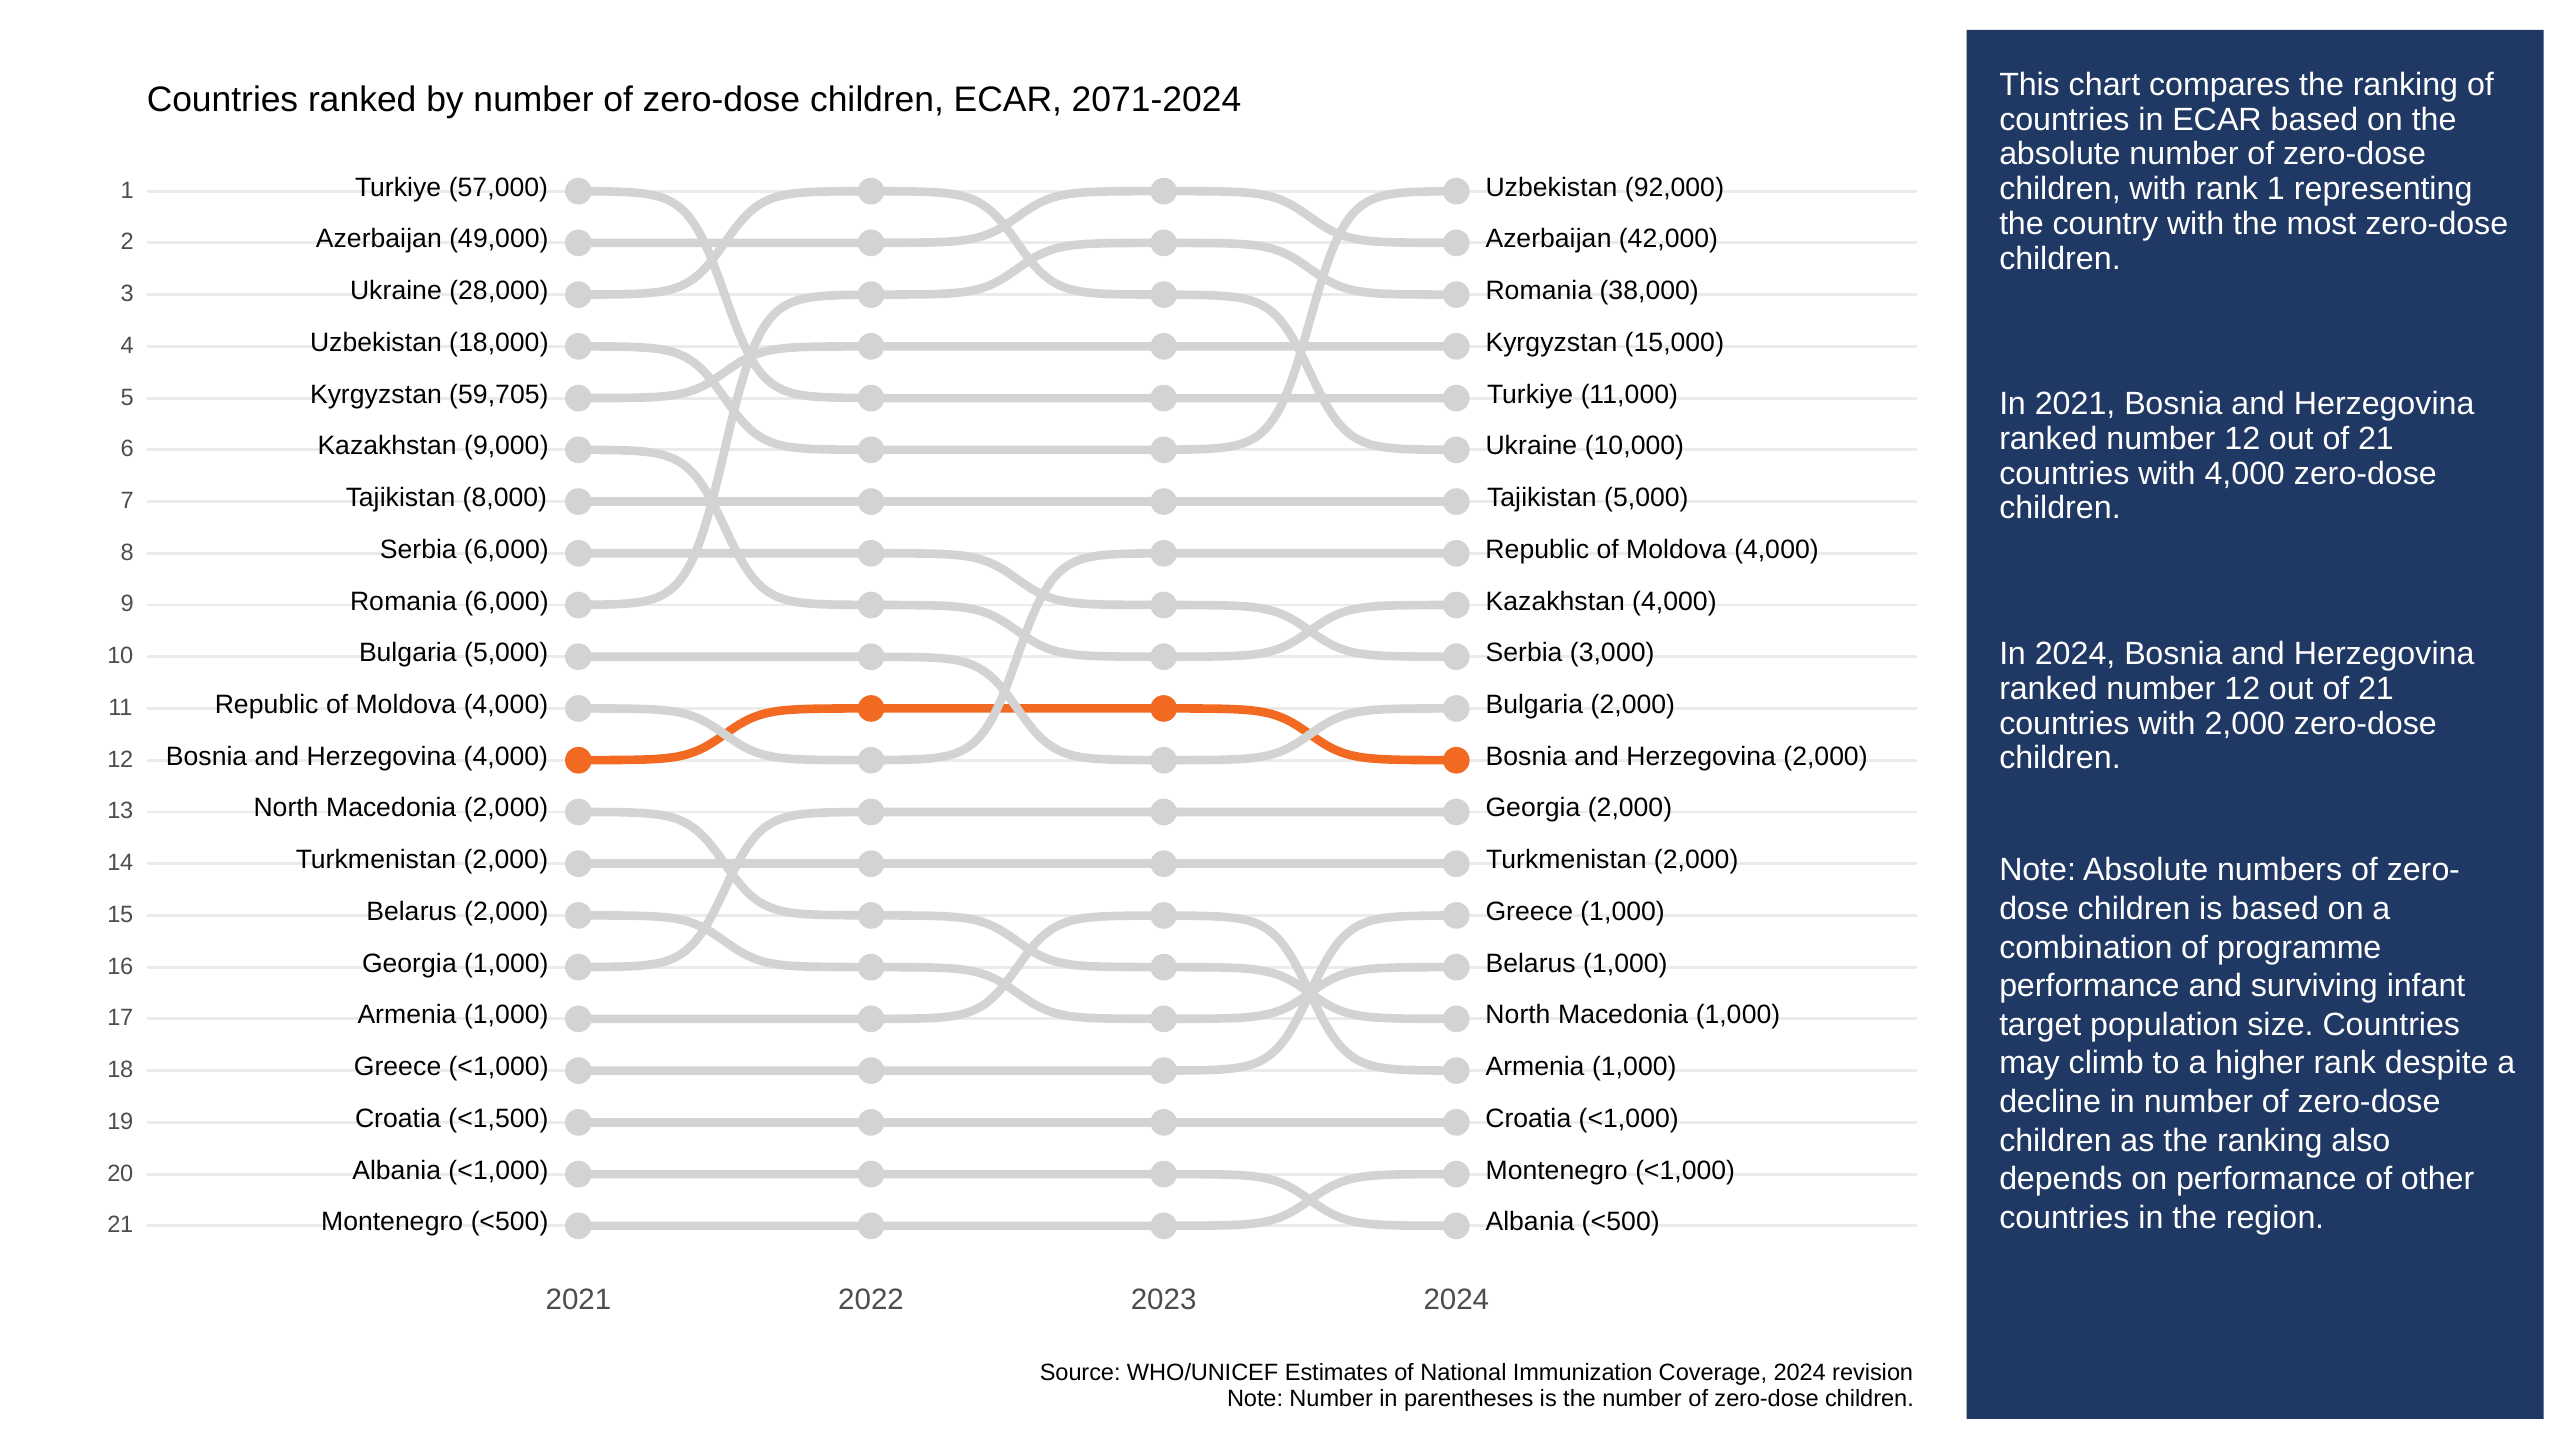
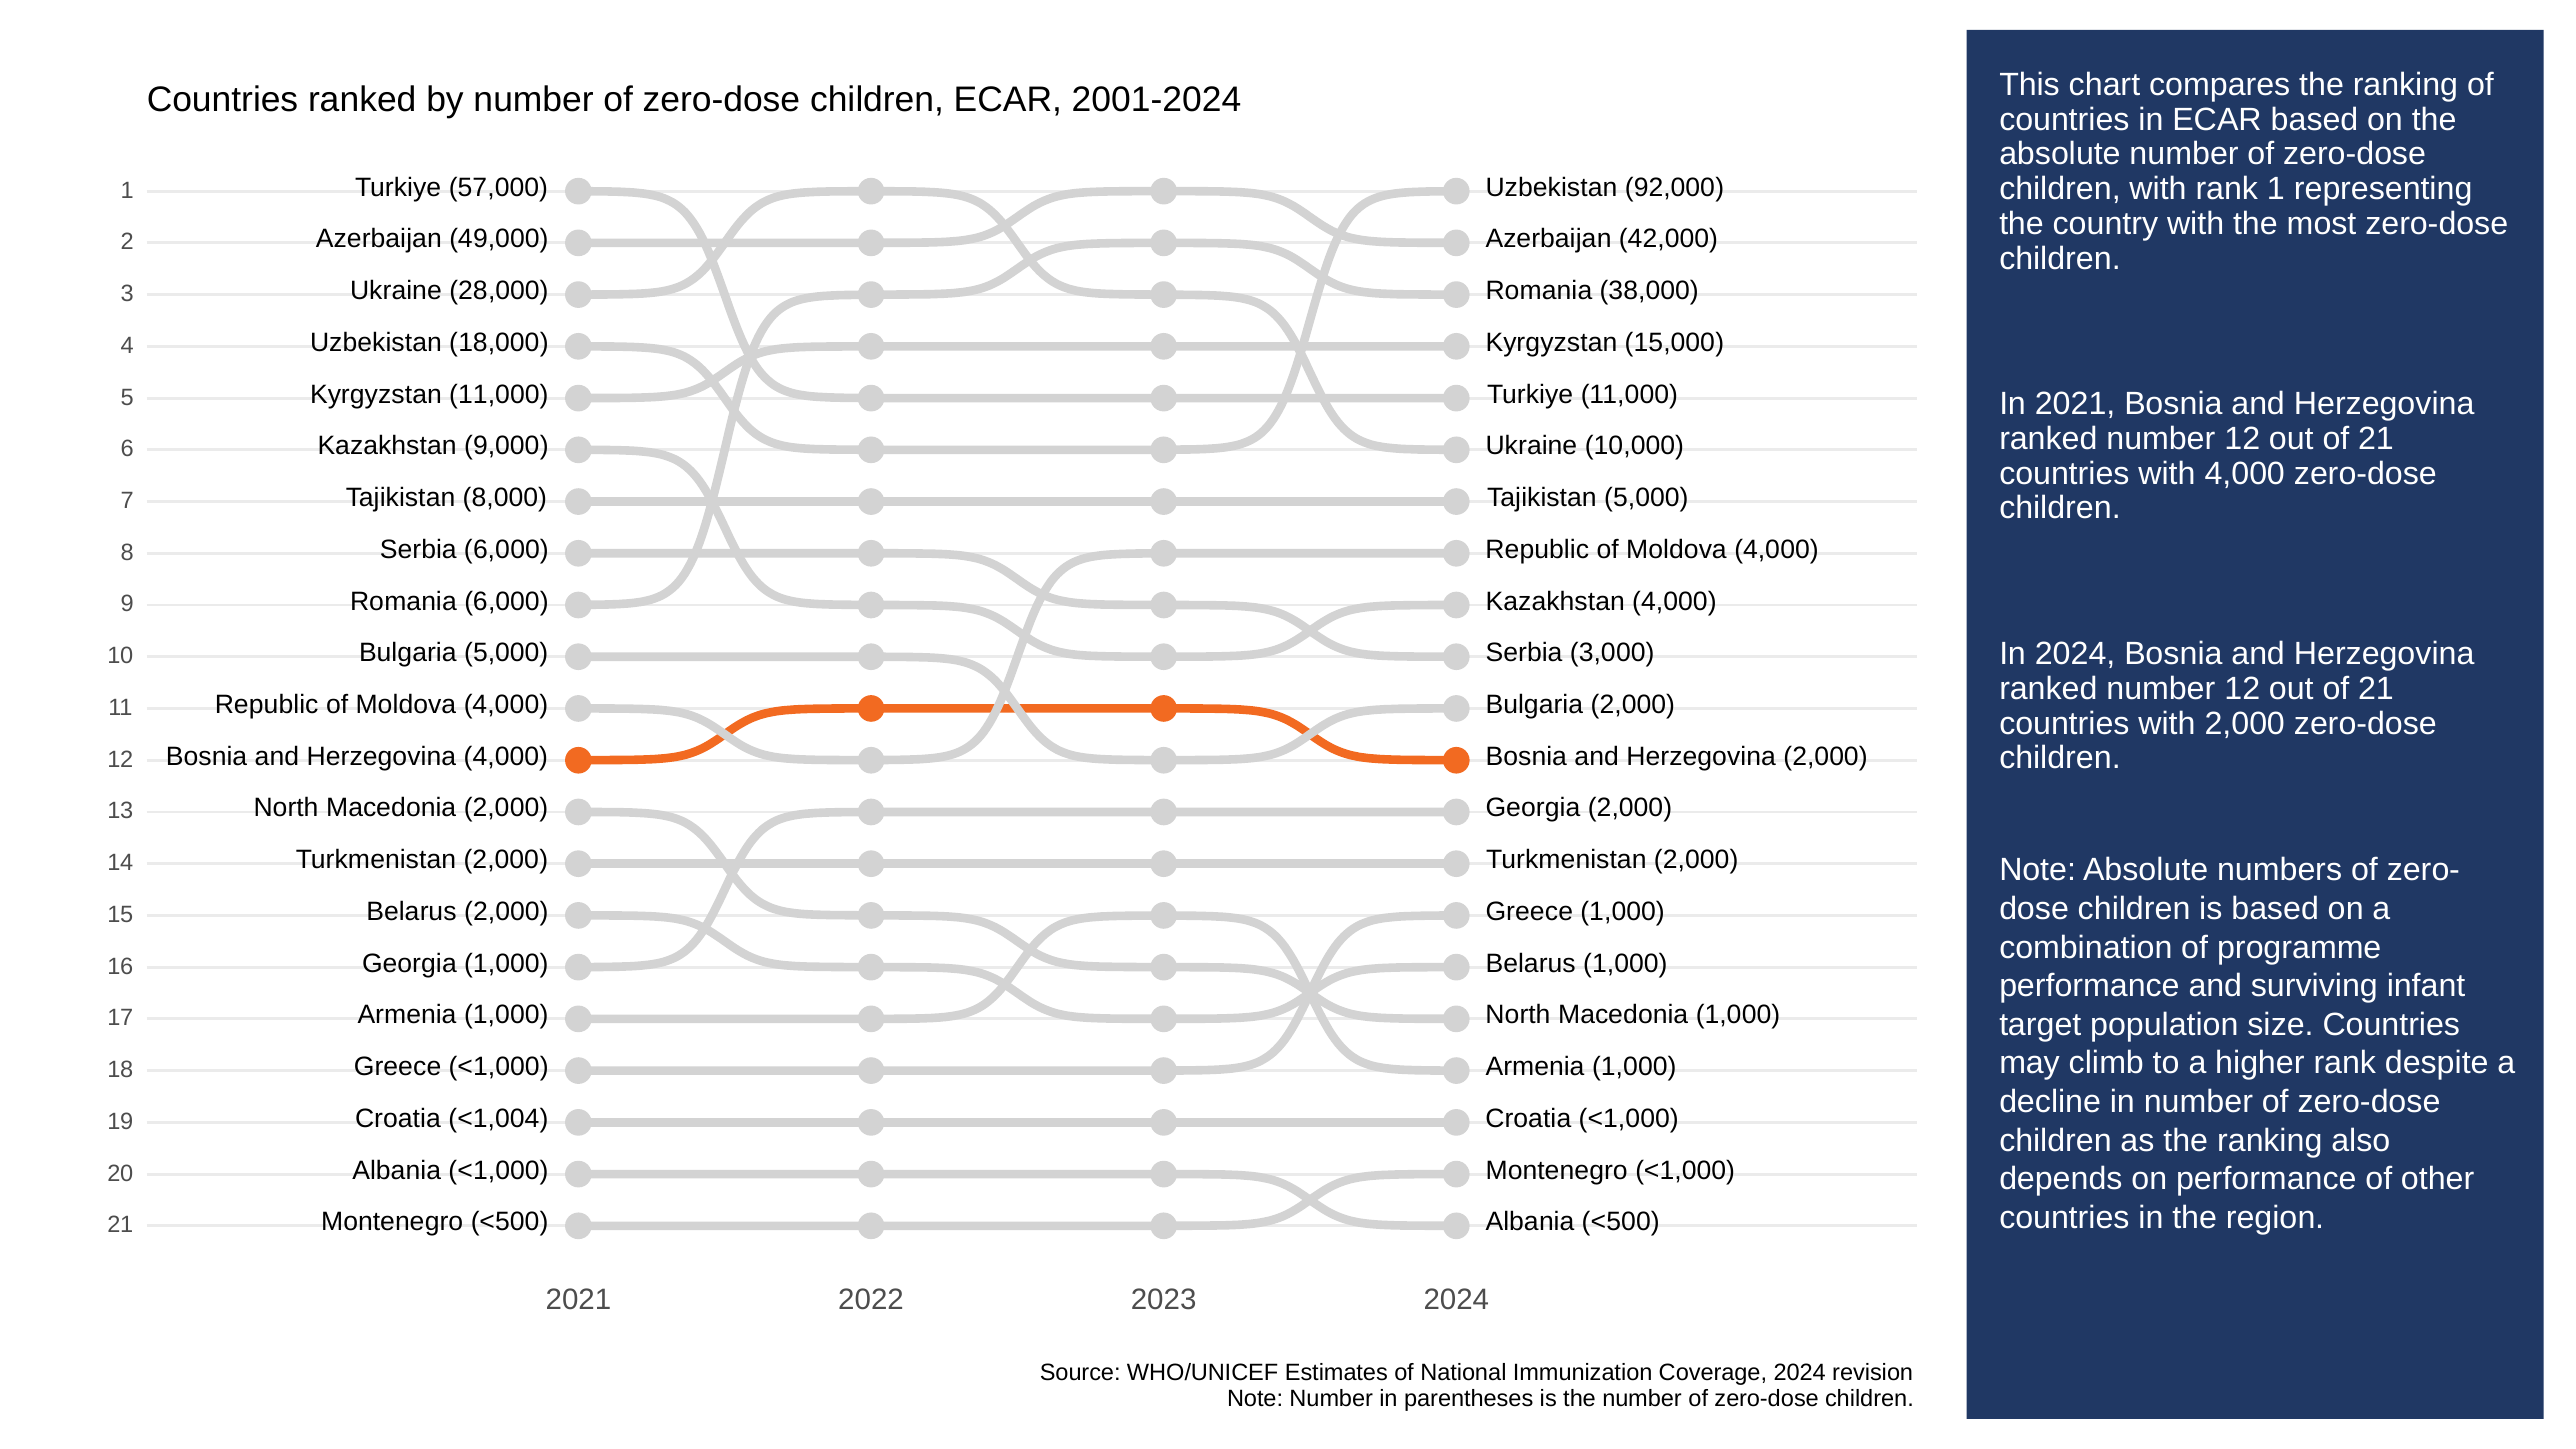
2071-2024: 2071-2024 -> 2001-2024 (1156, 100)
Kyrgyzstan 59,705: 59,705 -> 11,000 (499, 394)
<1,500: <1,500 -> <1,004 (498, 1119)
